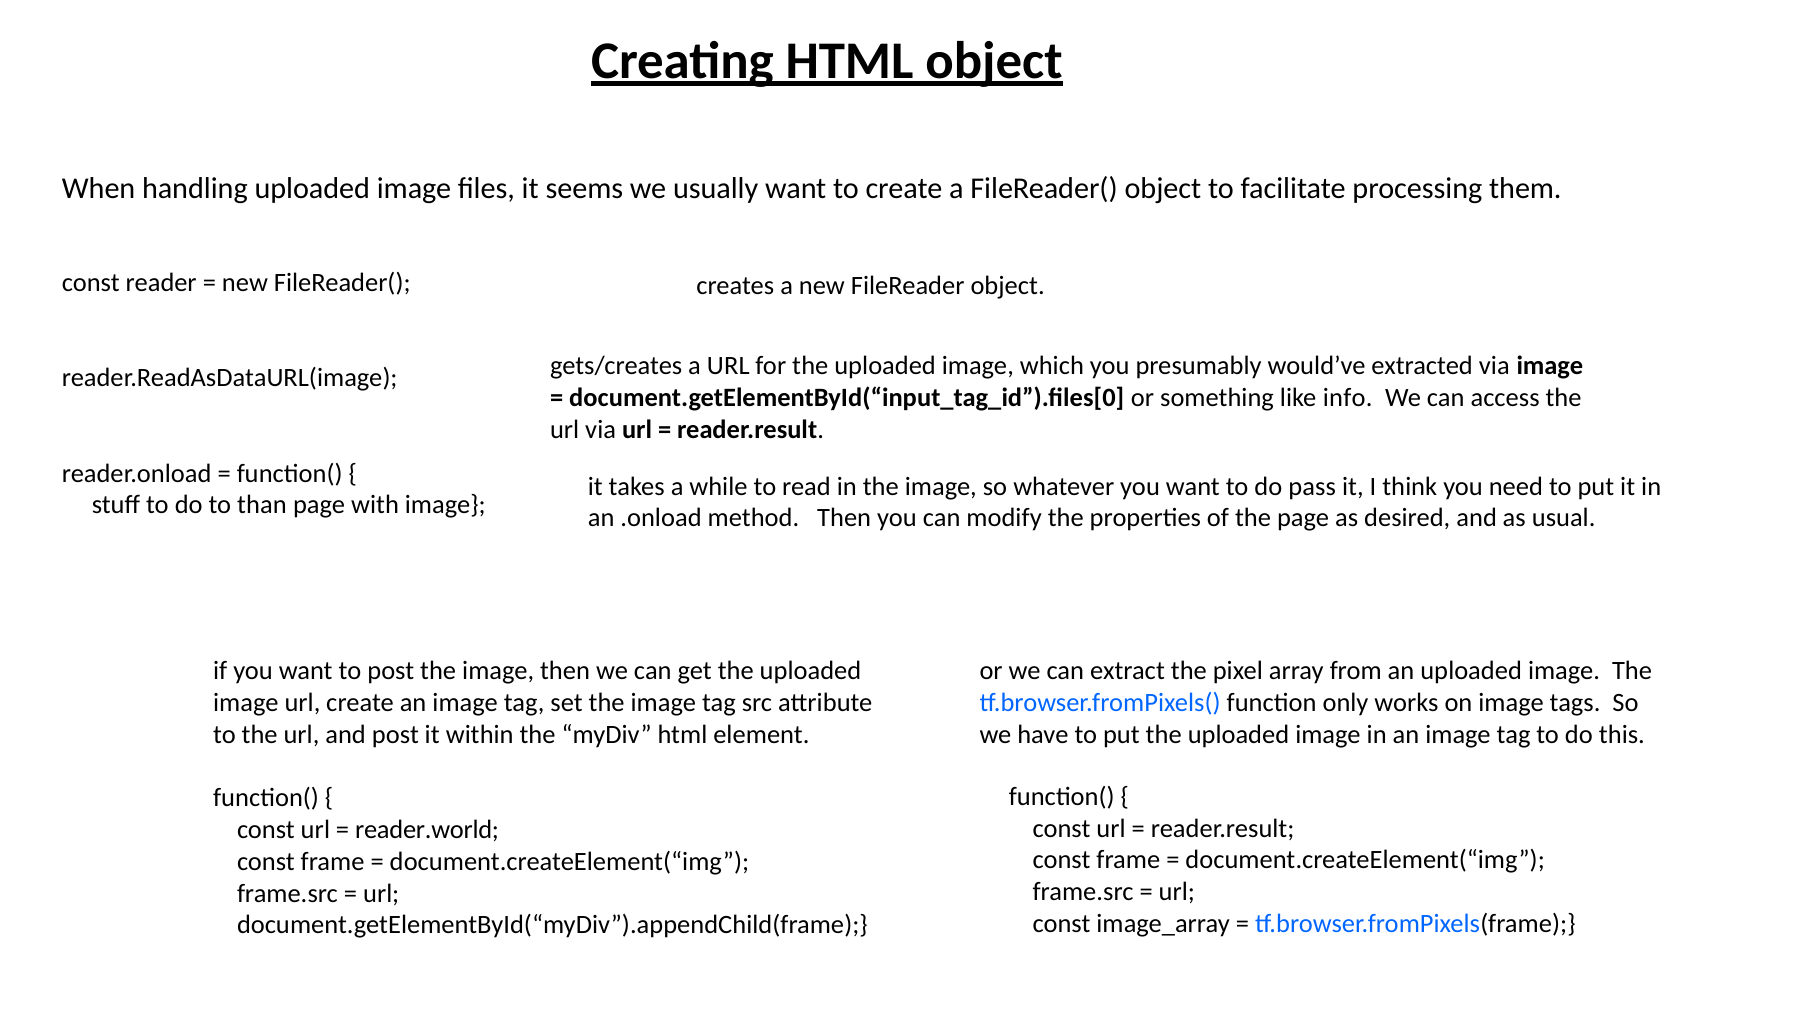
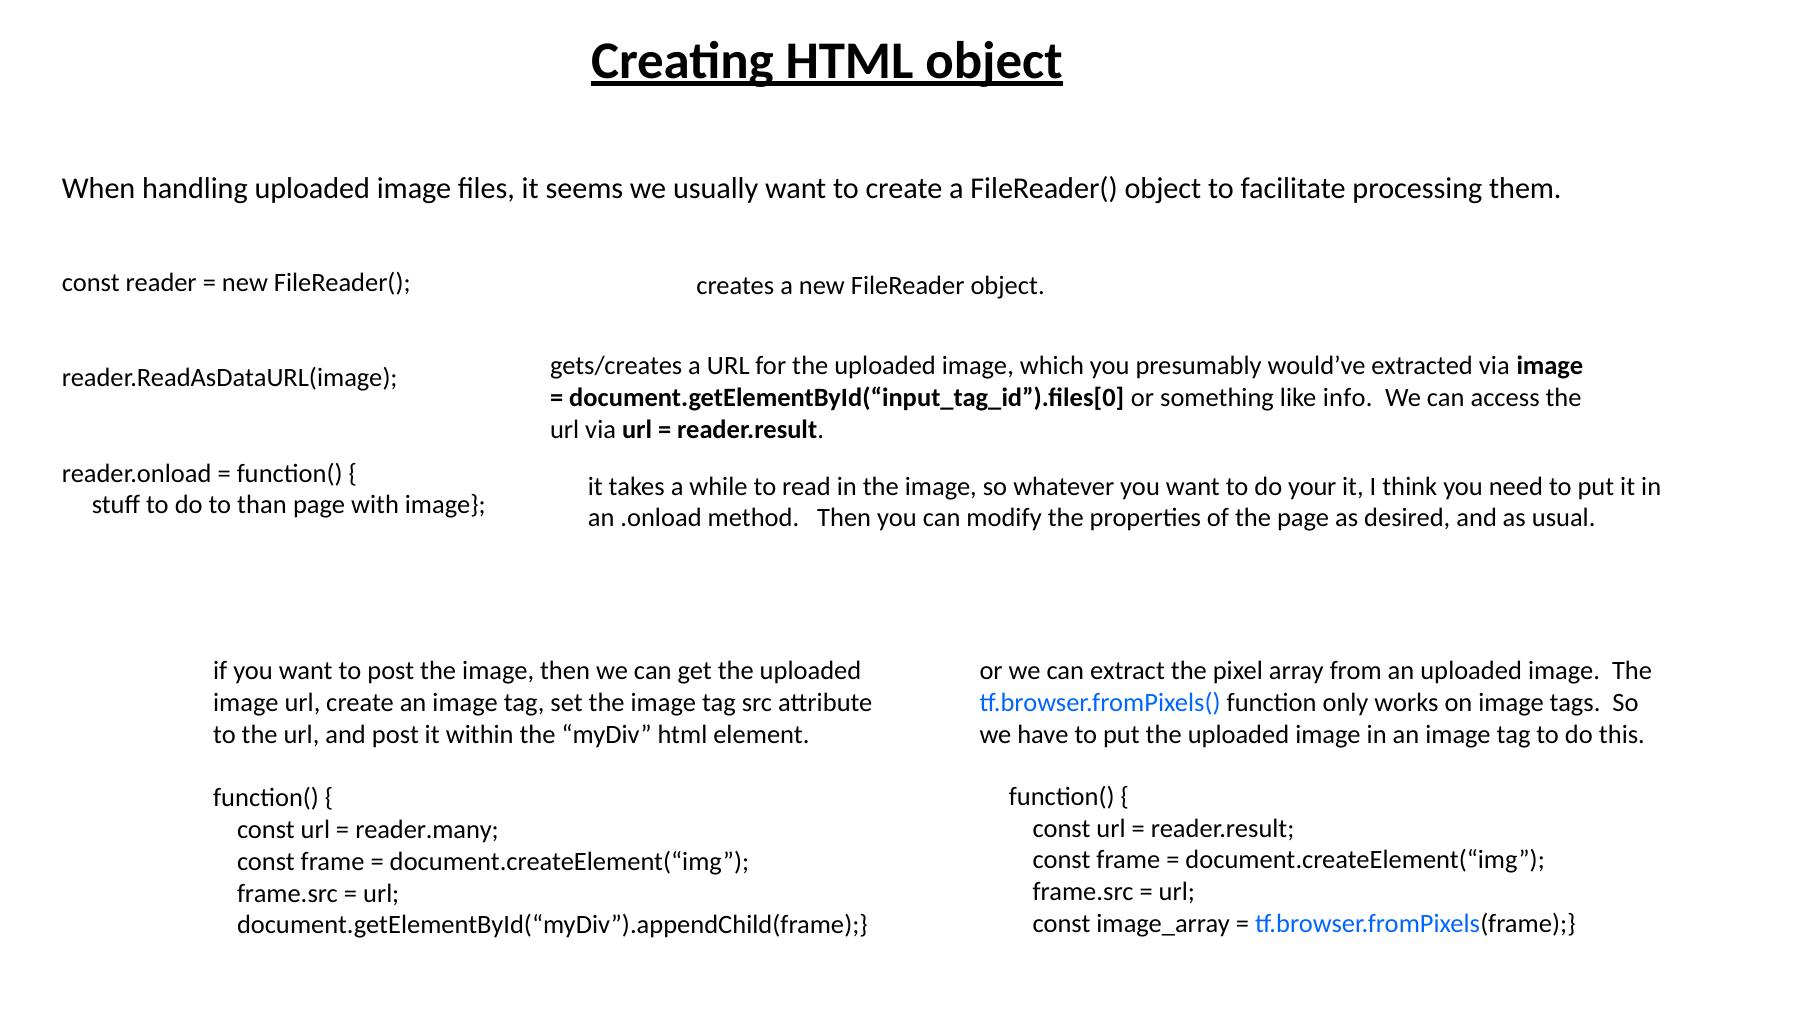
pass: pass -> your (1312, 487)
reader.world: reader.world -> reader.many (427, 830)
